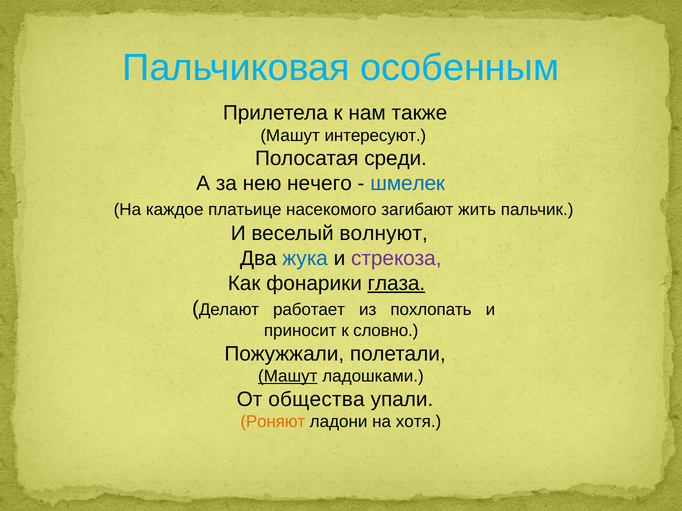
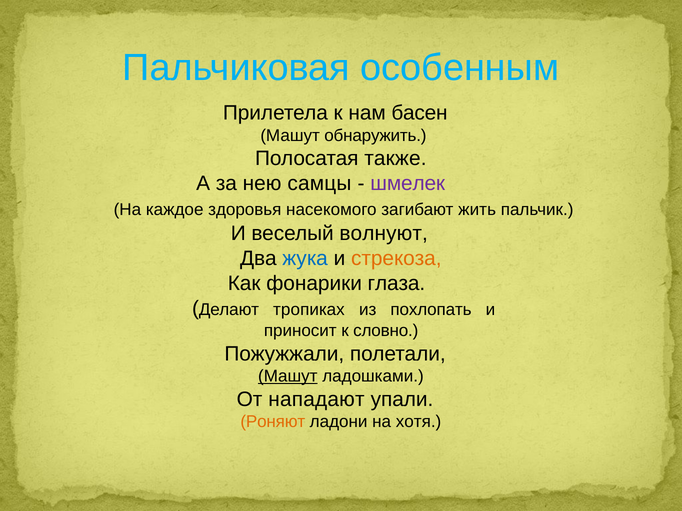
также: также -> басен (419, 113)
интересуют: интересуют -> обнаружить (375, 136)
среди: среди -> также (395, 159)
нечего: нечего -> самцы (319, 184)
шмелек colour: blue -> purple (408, 184)
платьице: платьице -> здоровья (245, 210)
стрекоза colour: purple -> orange (396, 259)
глаза underline: present -> none (396, 284)
работает: работает -> тропиках (309, 310)
общества: общества -> нападают (316, 400)
